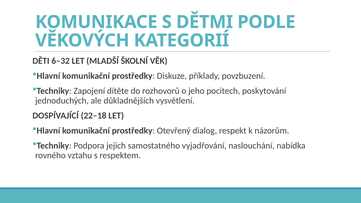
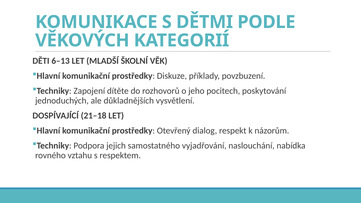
6–32: 6–32 -> 6–13 (61, 61)
22–18: 22–18 -> 21–18 (94, 116)
